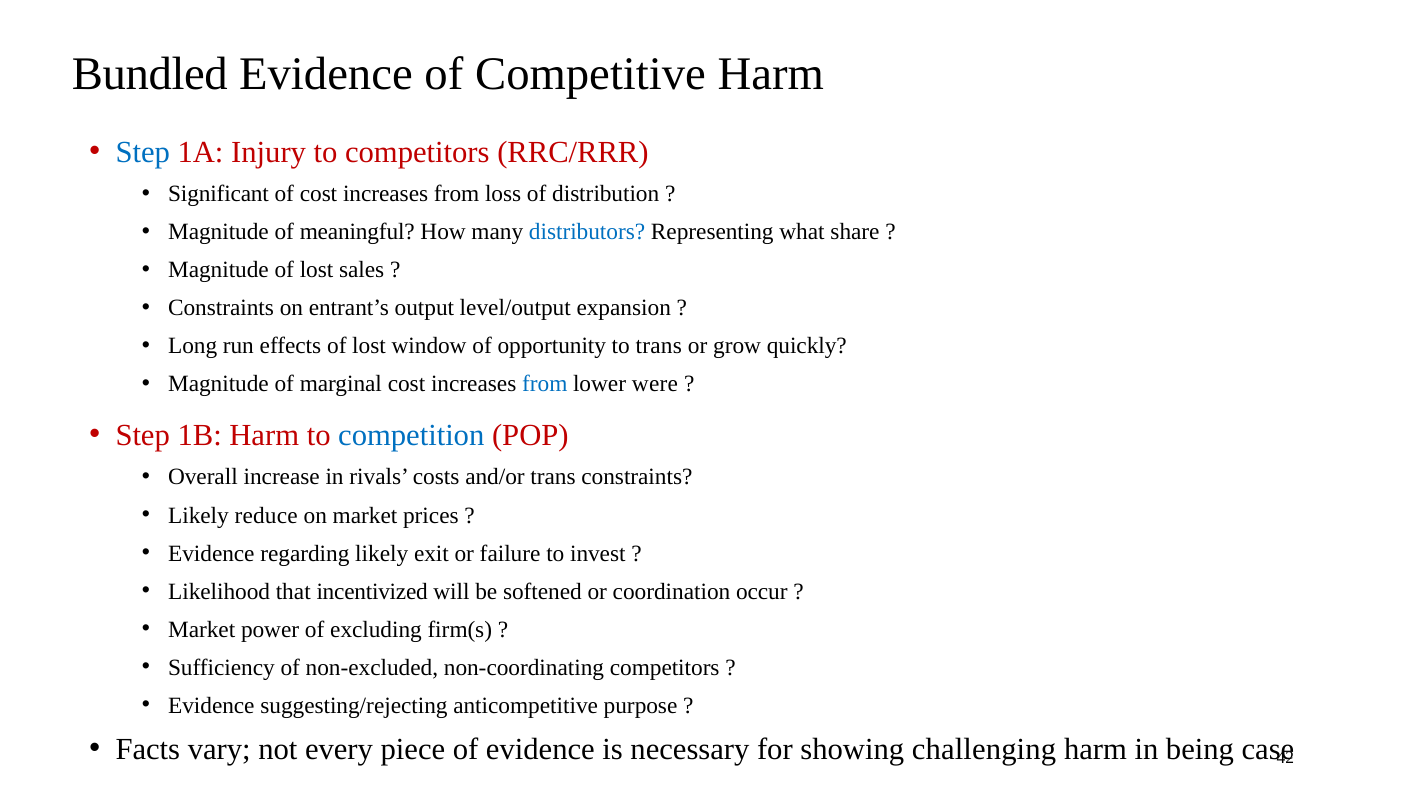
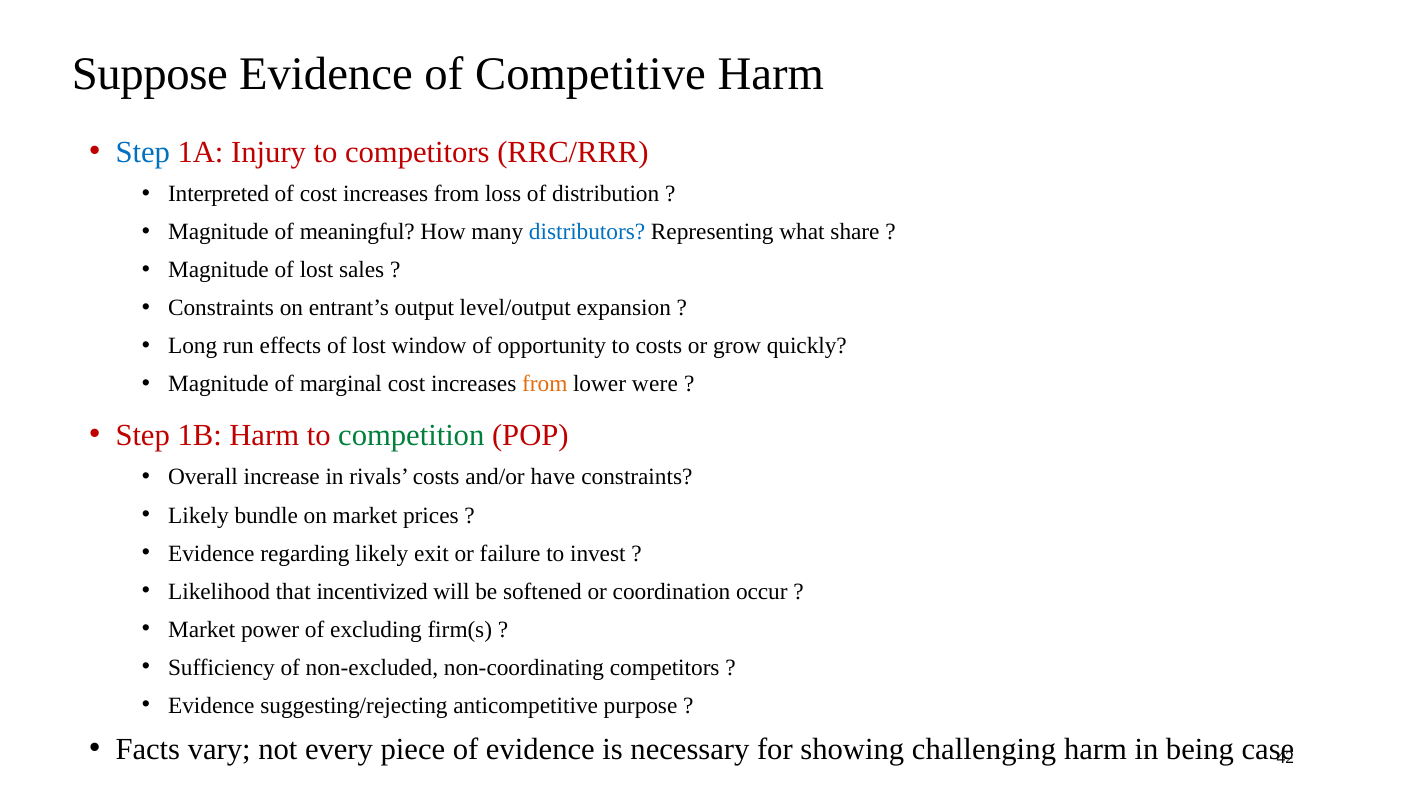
Bundled: Bundled -> Suppose (150, 74)
Significant: Significant -> Interpreted (219, 194)
to trans: trans -> costs (659, 346)
from colour: blue -> orange (545, 384)
competition colour: blue -> green (411, 435)
and/or trans: trans -> have (553, 477)
reduce: reduce -> bundle (266, 515)
